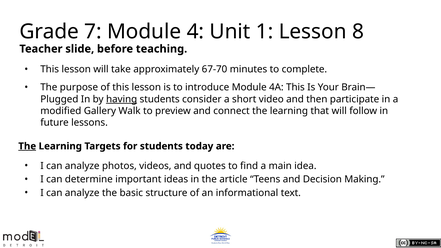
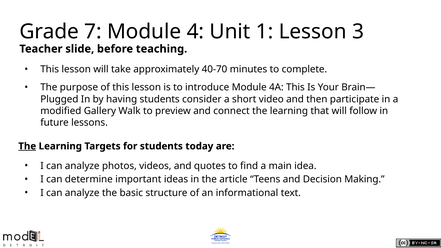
8: 8 -> 3 (358, 32)
67-70: 67-70 -> 40-70 (214, 69)
having underline: present -> none (122, 99)
